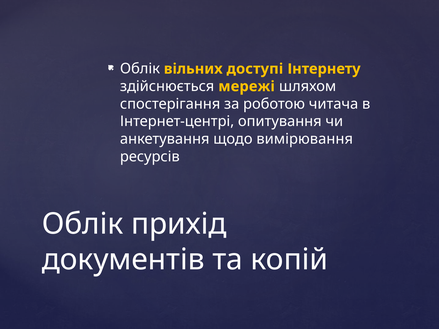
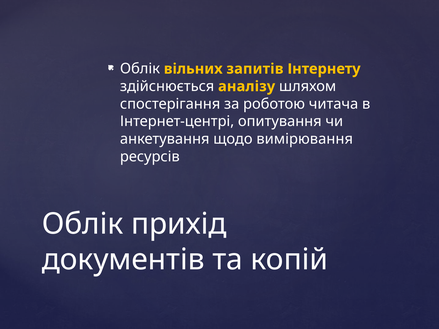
доступі: доступі -> запитів (255, 69)
мережі: мережі -> аналізу (247, 86)
